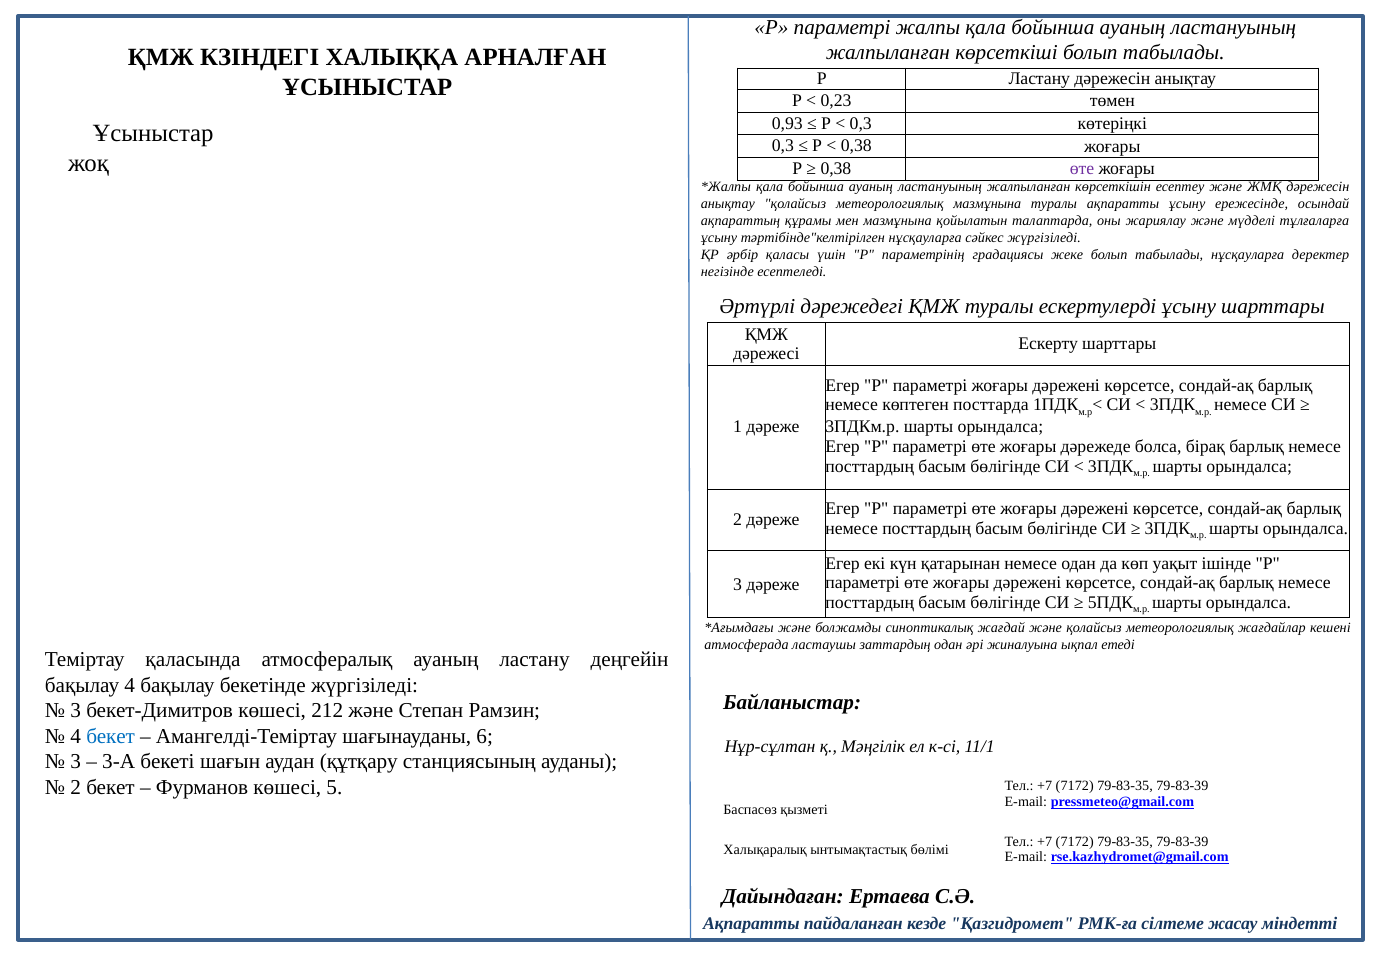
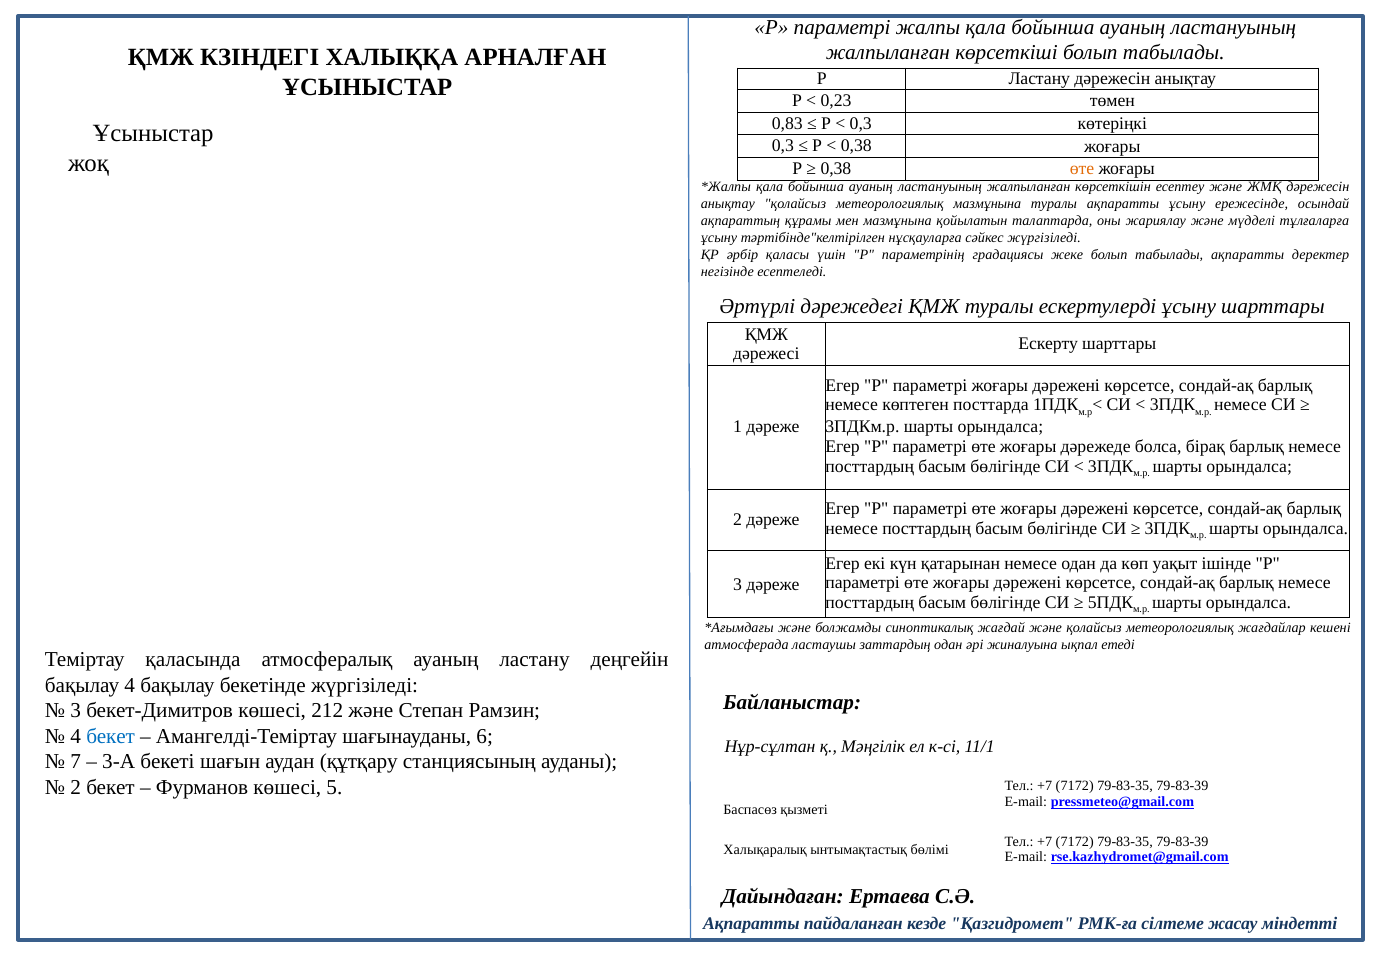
0,93: 0,93 -> 0,83 (787, 123)
өте colour: purple -> orange (1082, 169)
табылады нұсқауларға: нұсқауларға -> ақпаратты (1248, 255)
3: 3 -> 7 (76, 762)
